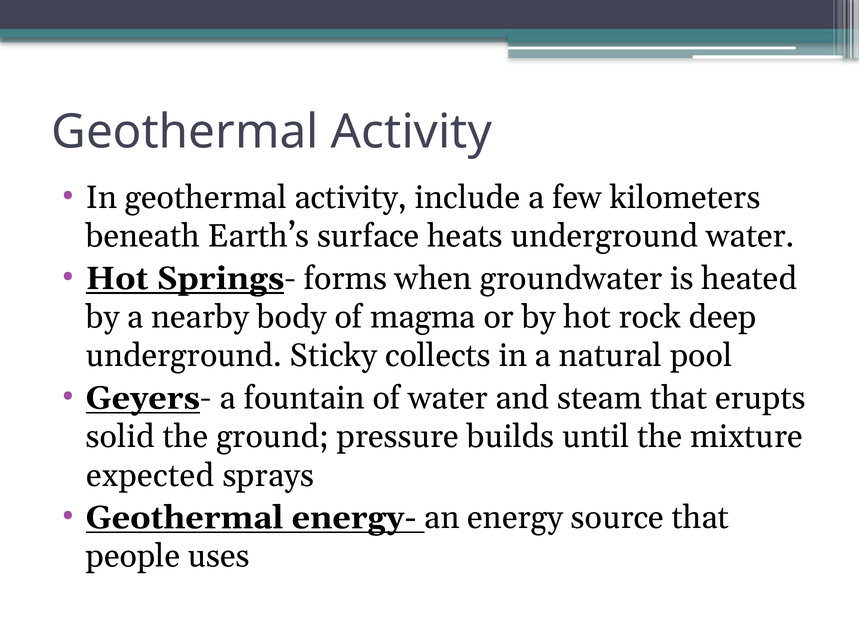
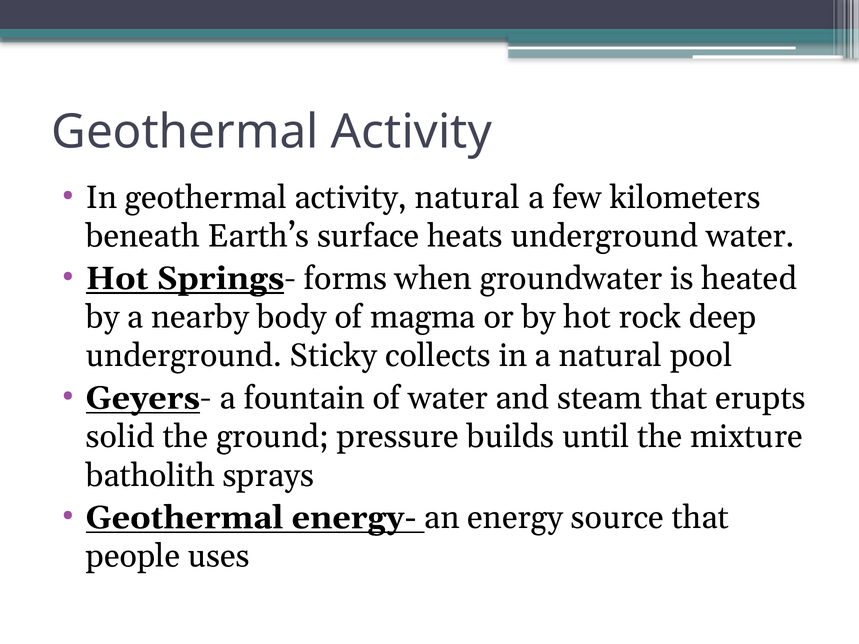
activity include: include -> natural (467, 198)
expected: expected -> batholith (150, 476)
